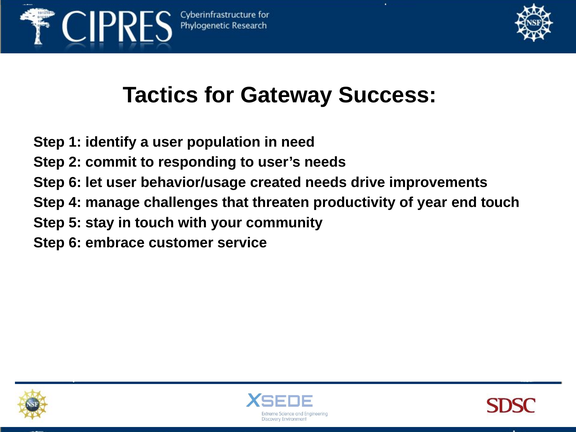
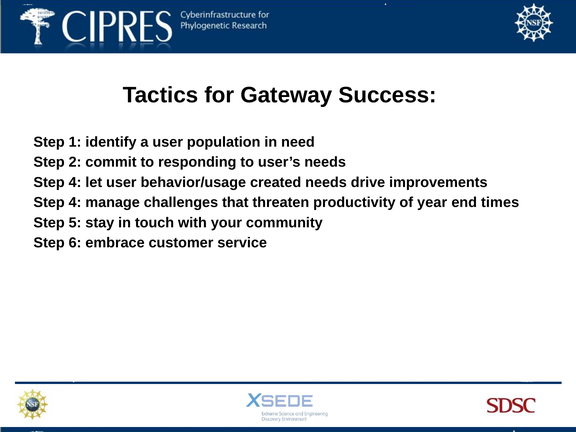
6: 6 -> 4 (75, 182)
end touch: touch -> times (500, 202)
